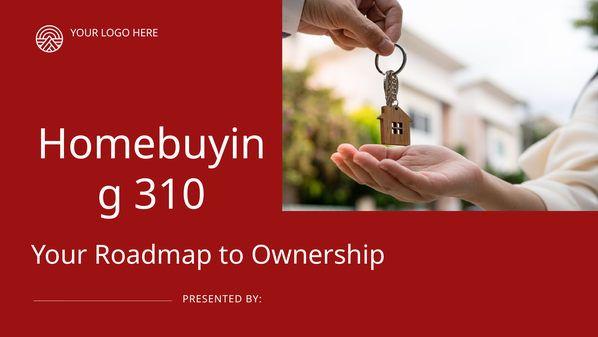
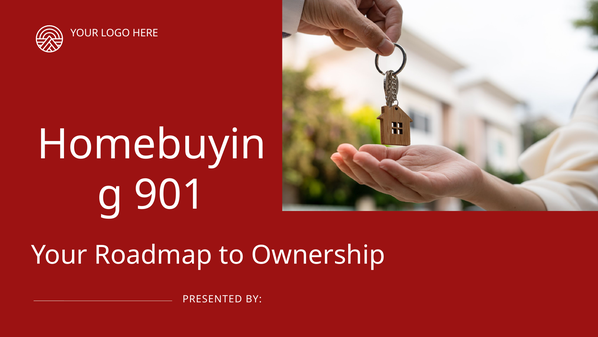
310: 310 -> 901 (170, 195)
